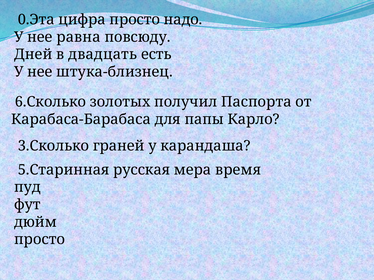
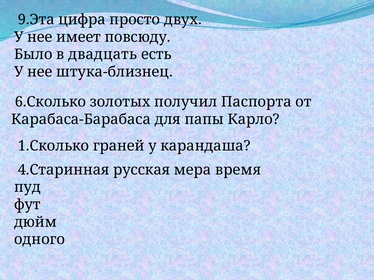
0.Эта: 0.Эта -> 9.Эта (36, 20)
надо: надо -> двух (183, 20)
равна: равна -> имеет (79, 37)
Дней: Дней -> Было (33, 55)
3.Сколько: 3.Сколько -> 1.Сколько (53, 146)
5.Старинная: 5.Старинная -> 4.Старинная (64, 170)
просто: просто -> одного (40, 240)
